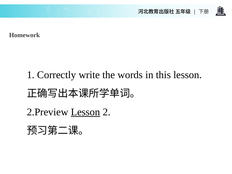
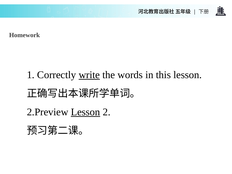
write underline: none -> present (89, 75)
